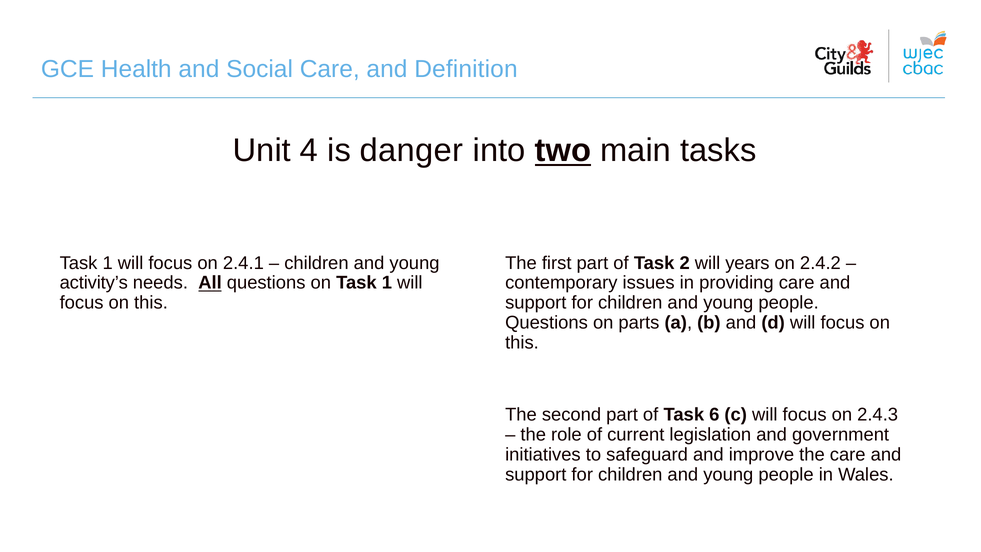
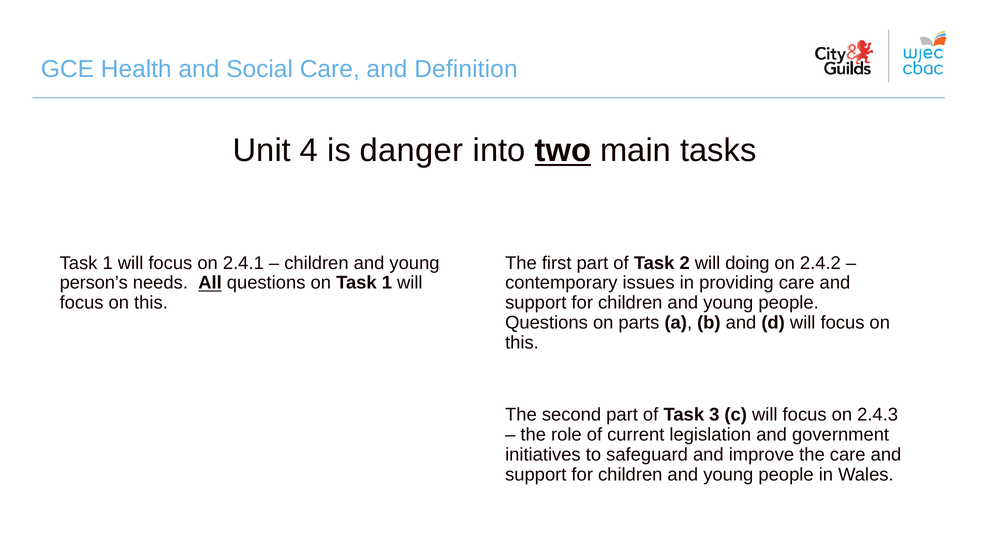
years: years -> doing (747, 263)
activity’s: activity’s -> person’s (94, 283)
6: 6 -> 3 (714, 415)
